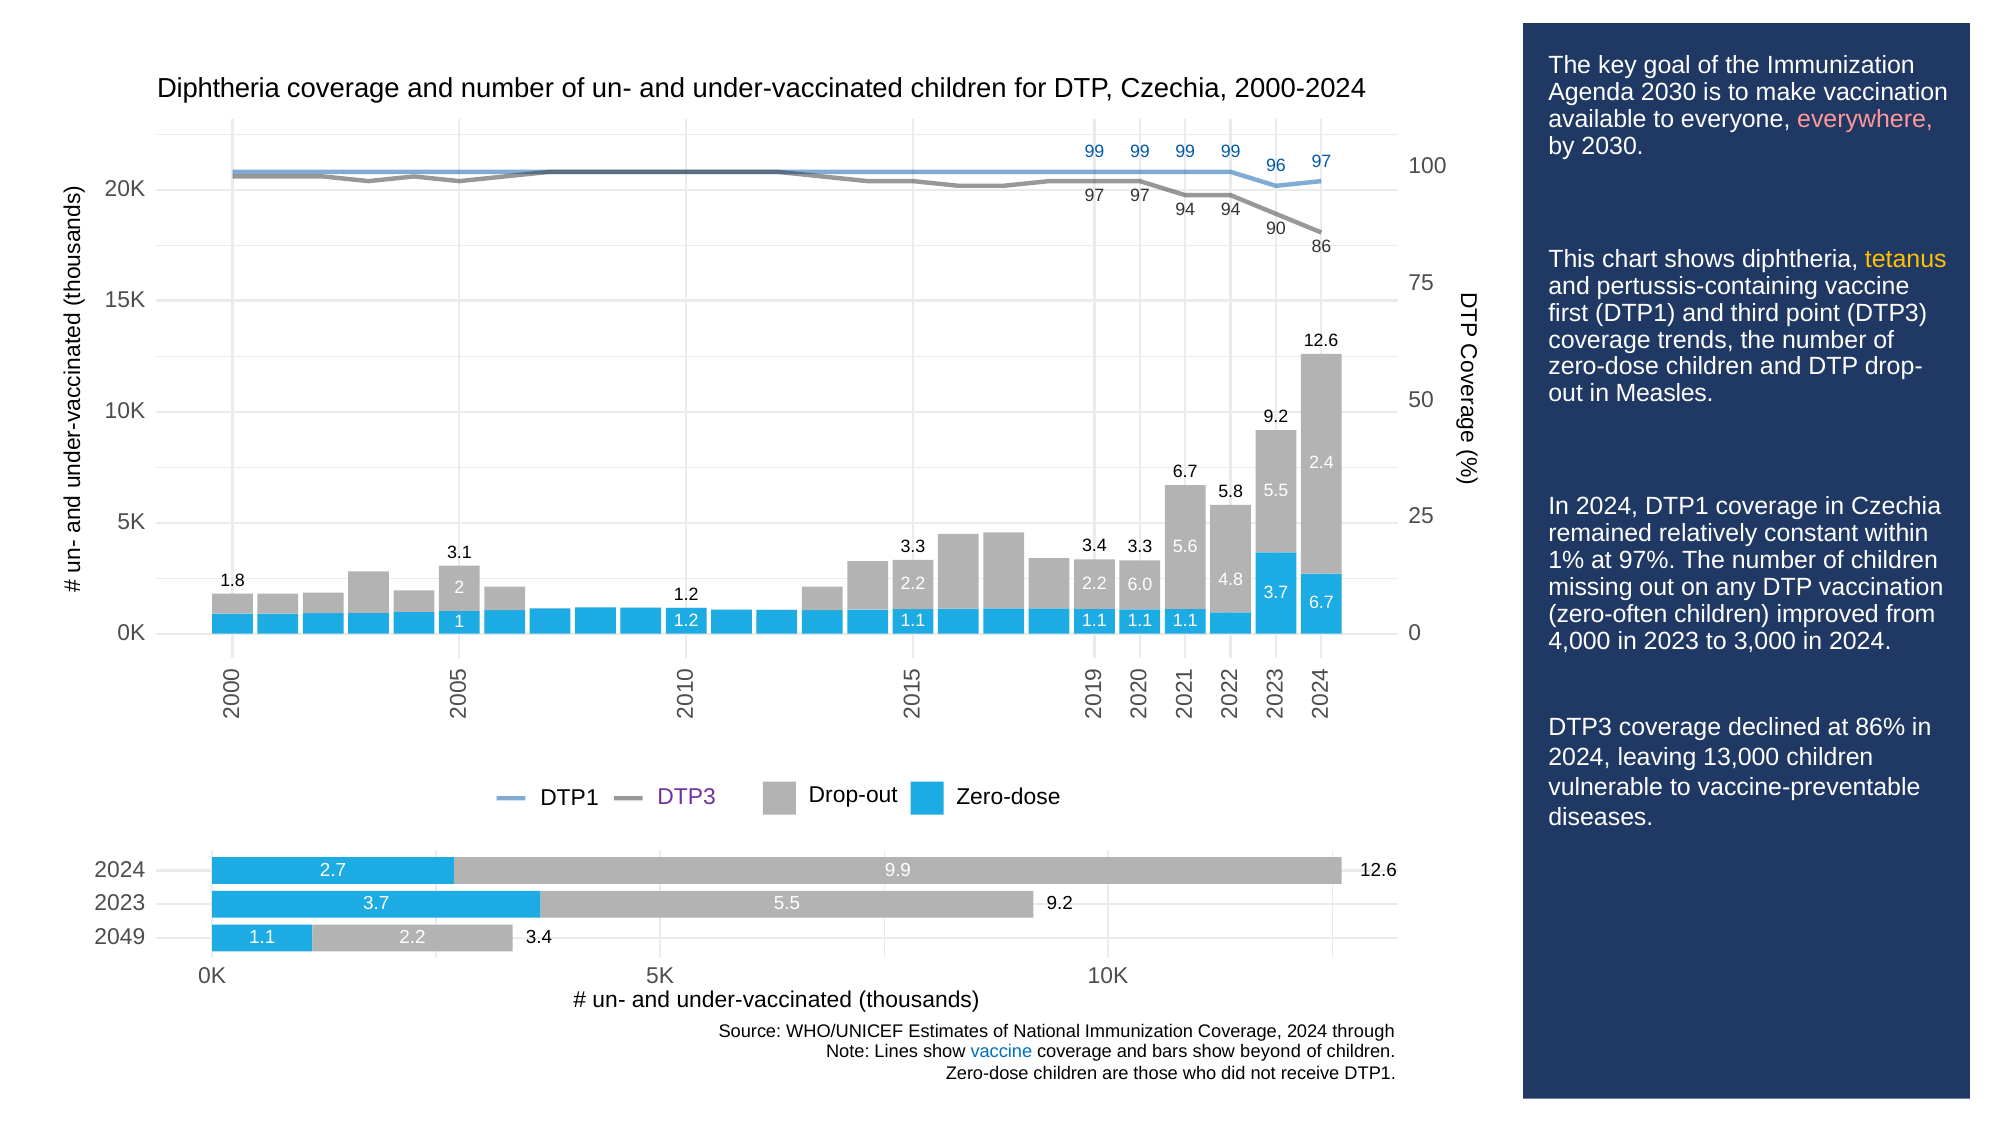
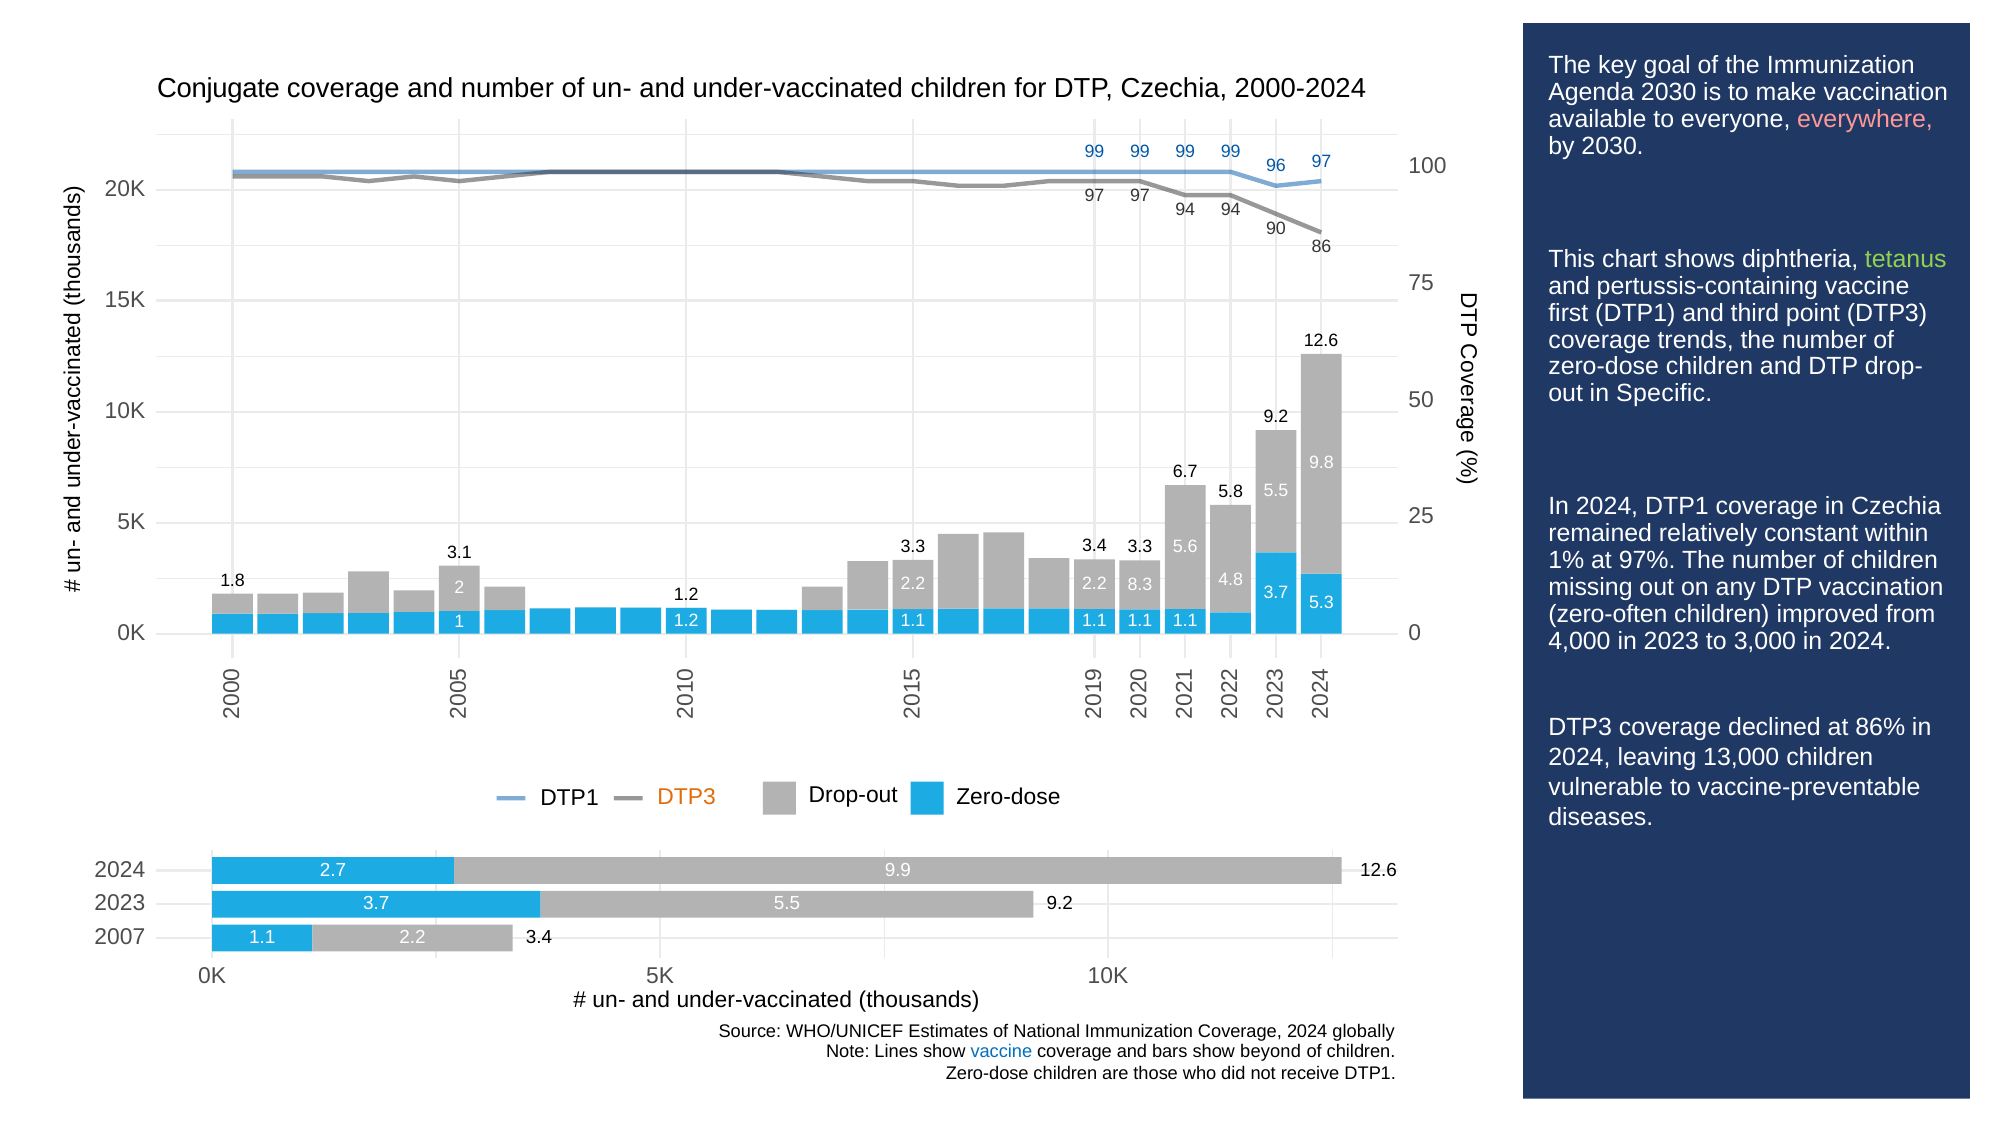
Diphtheria: Diphtheria -> Conjugate (218, 89)
tetanus colour: yellow -> light green (1906, 259)
Measles: Measles -> Specific (1664, 394)
2.4: 2.4 -> 9.8 (1321, 463)
6.0: 6.0 -> 8.3 (1140, 584)
6.7: 6.7 -> 5.3 (1321, 603)
DTP3 colour: purple -> orange (687, 797)
2049: 2049 -> 2007 (120, 937)
through: through -> globally (1364, 1032)
